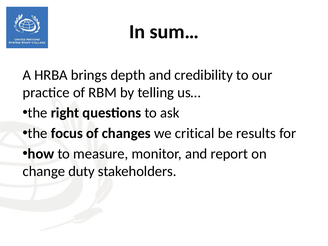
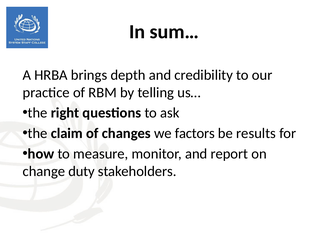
focus: focus -> claim (67, 133)
critical: critical -> factors (195, 133)
